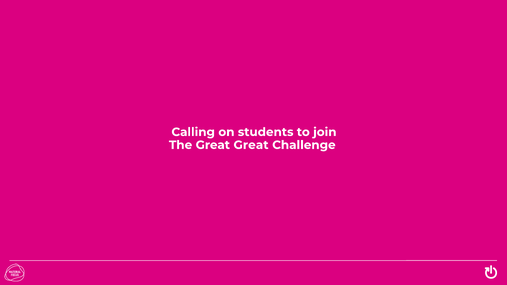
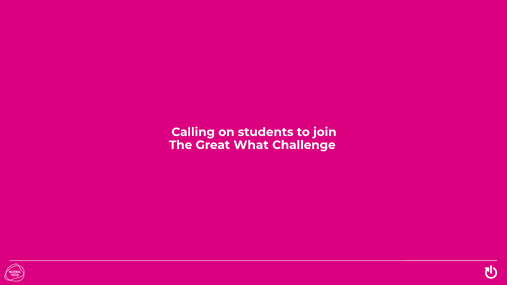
Great Great: Great -> What (251, 145)
